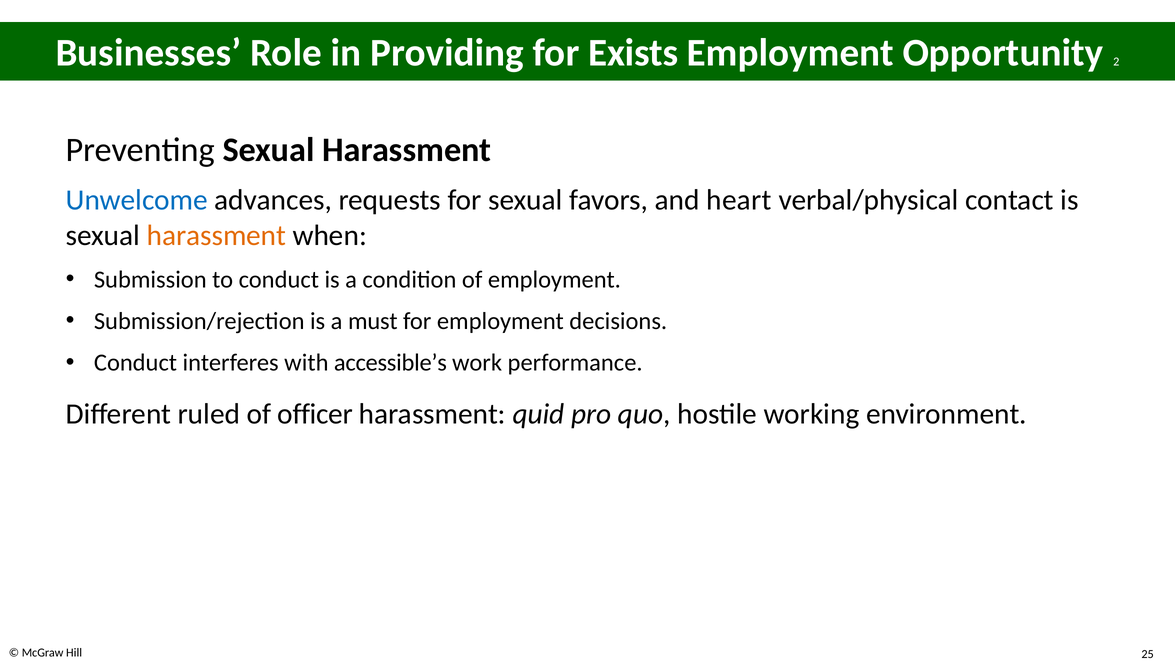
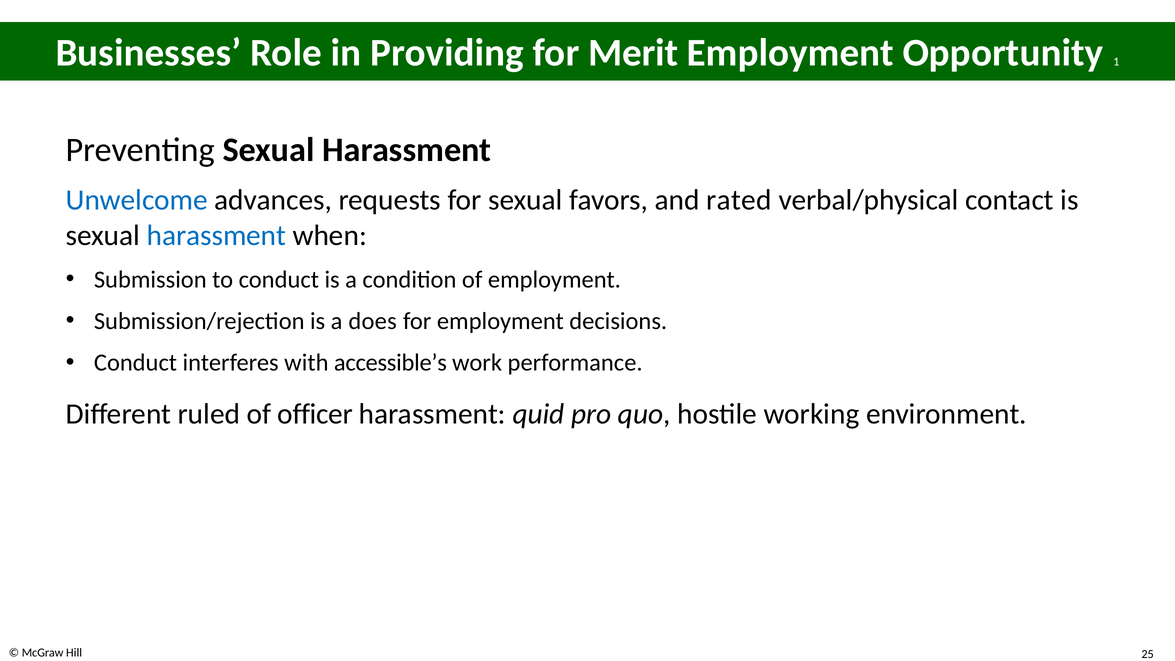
Exists: Exists -> Merit (633, 53)
2: 2 -> 1 (1116, 61)
heart: heart -> rated (739, 200)
harassment colour: orange -> blue (216, 235)
must: must -> does (373, 321)
